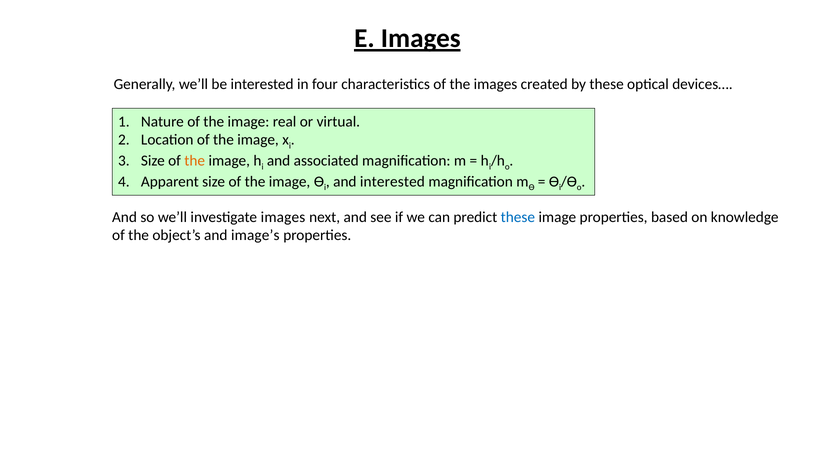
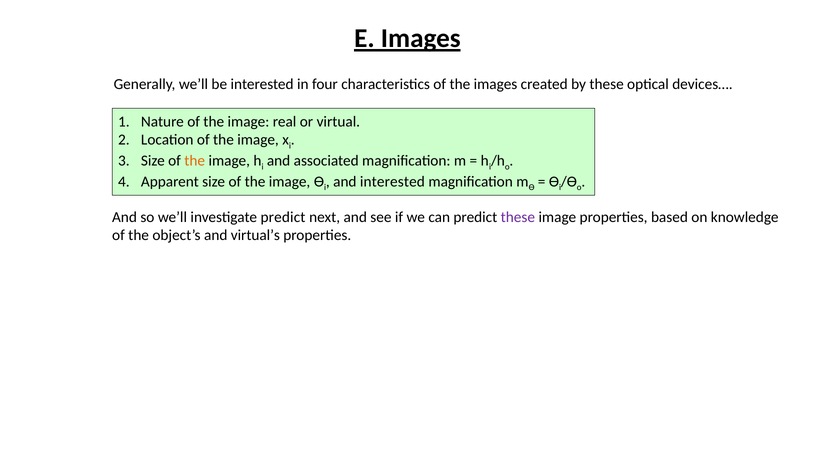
investigate images: images -> predict (283, 217)
these colour: blue -> purple (518, 217)
image’s: image’s -> virtual’s (255, 236)
